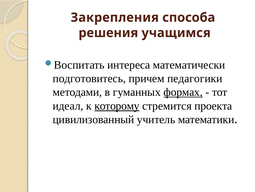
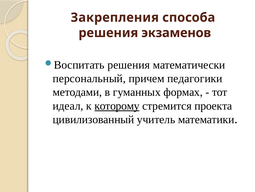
учащимся: учащимся -> экзаменов (176, 33)
интереса: интереса -> решения (129, 65)
подготовитесь: подготовитесь -> персональный (89, 78)
формах underline: present -> none (183, 92)
